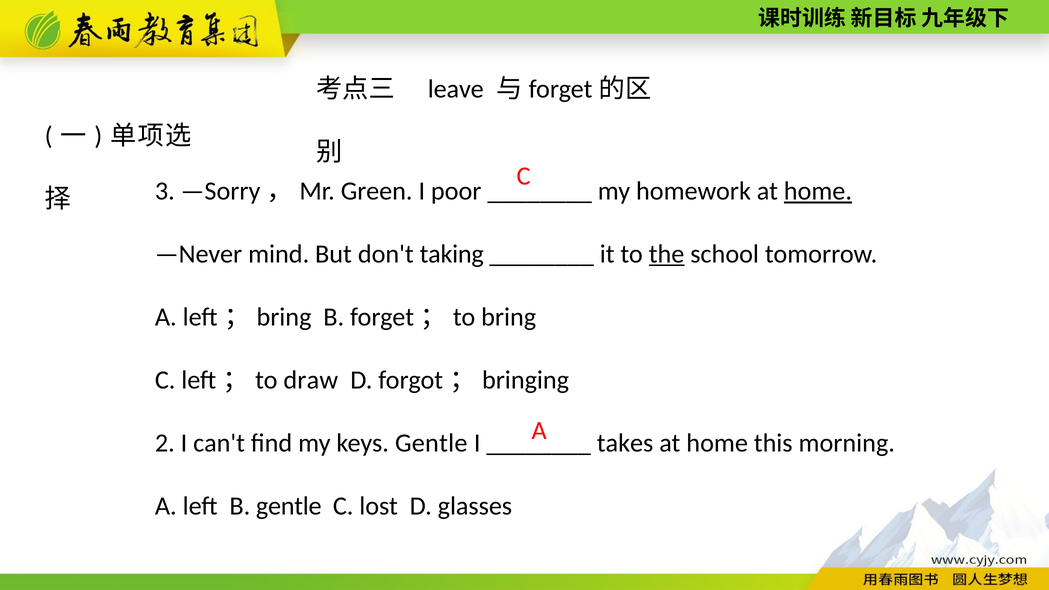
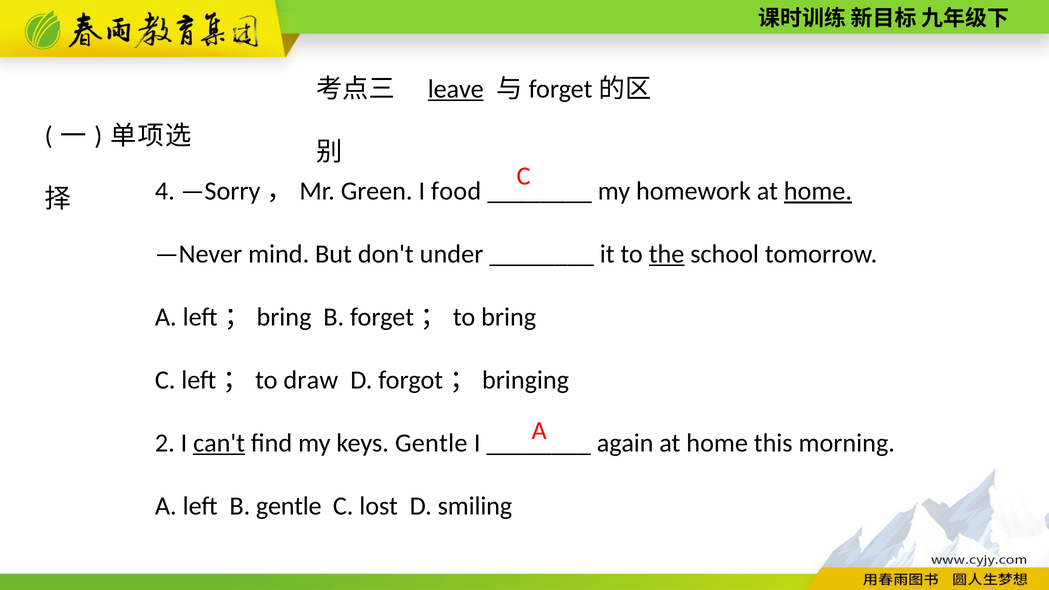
leave underline: none -> present (456, 89)
3: 3 -> 4 (165, 191)
poor: poor -> food (456, 191)
taking: taking -> under (452, 254)
can't underline: none -> present (219, 443)
takes: takes -> again (625, 443)
glasses: glasses -> smiling (475, 506)
